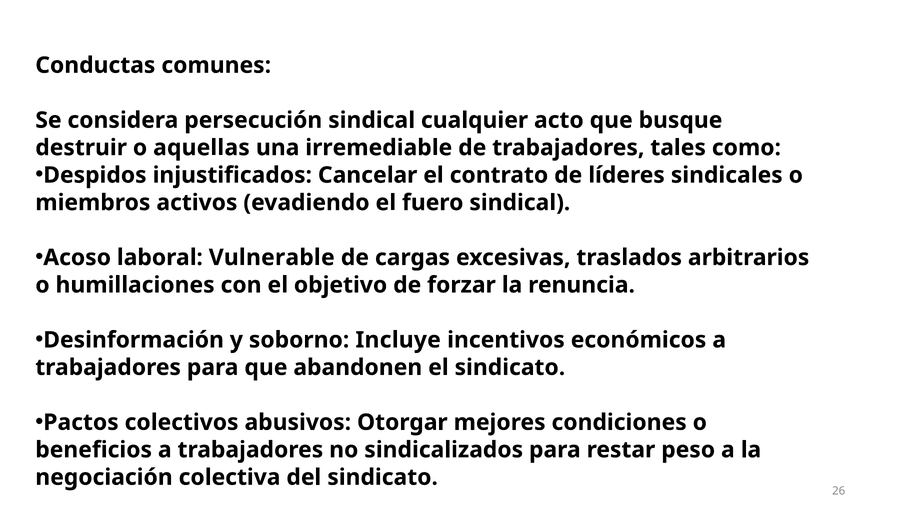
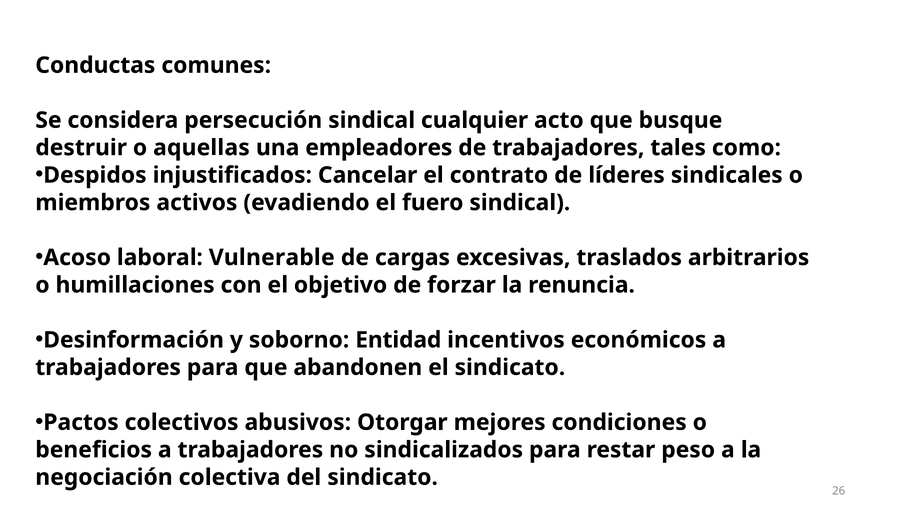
irremediable: irremediable -> empleadores (379, 148)
Incluye: Incluye -> Entidad (398, 340)
